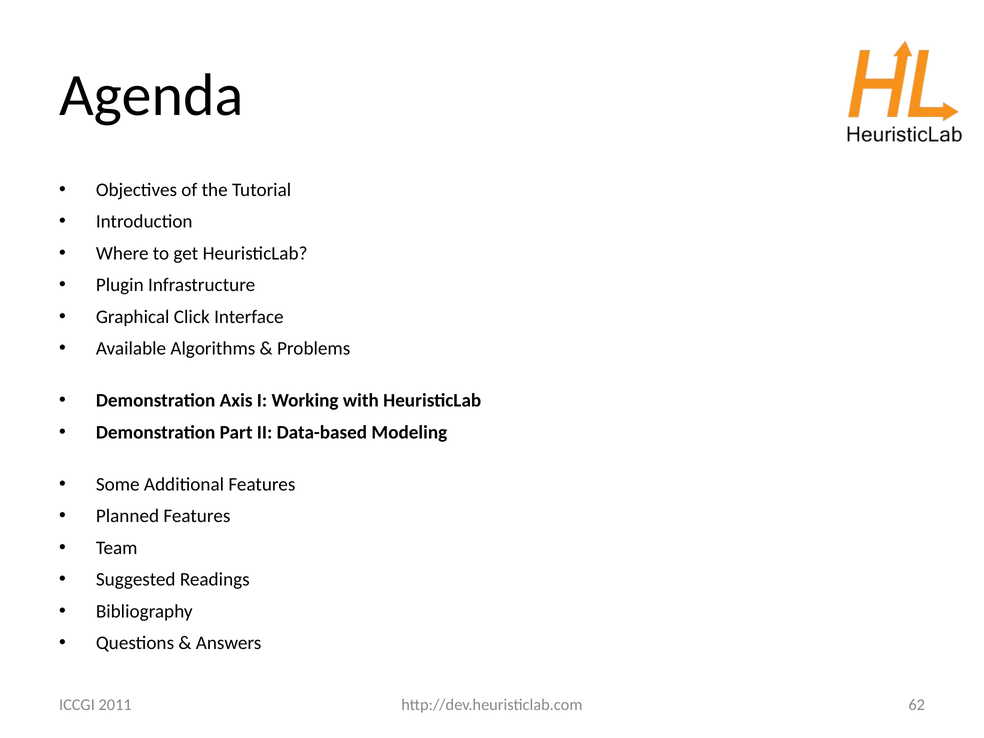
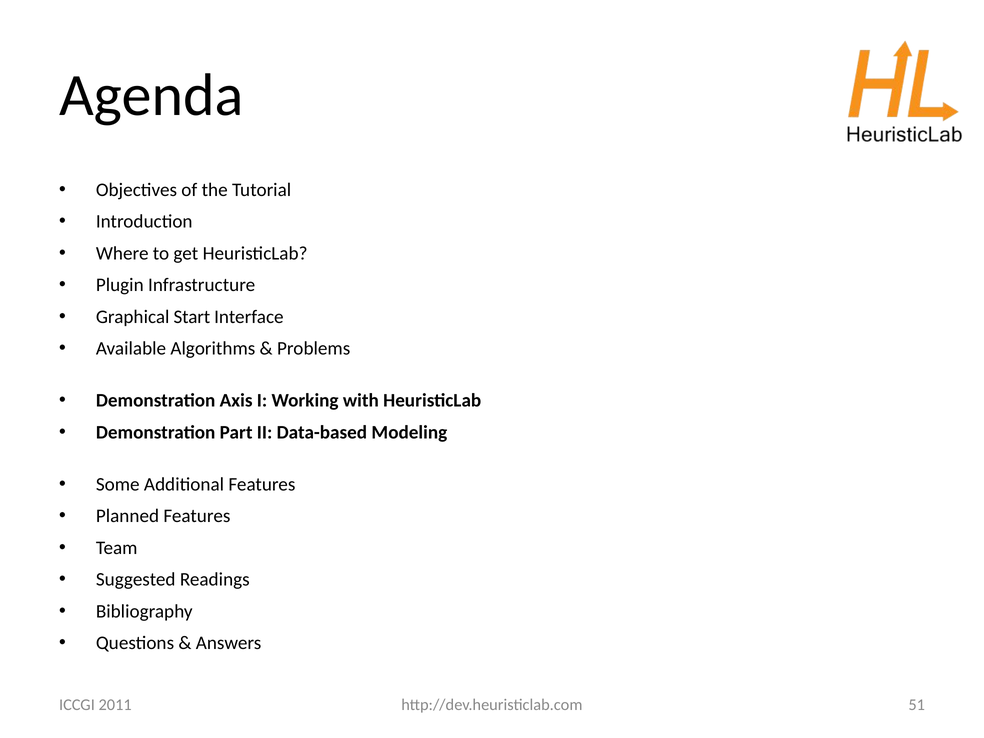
Click: Click -> Start (192, 317)
62: 62 -> 51 (917, 705)
